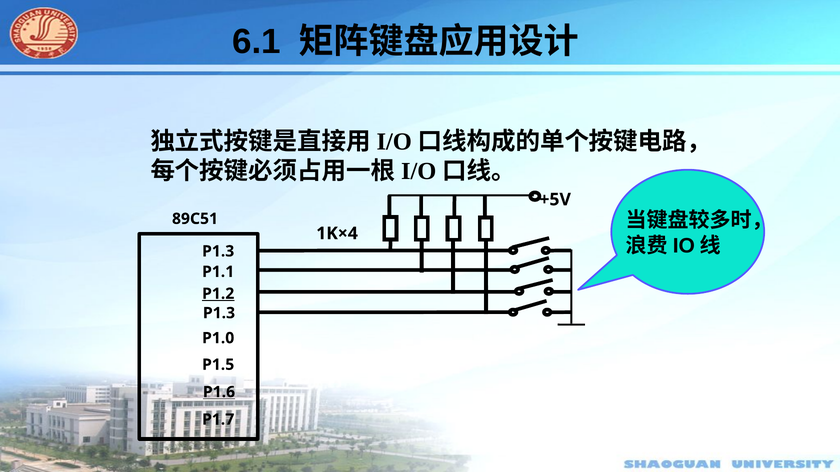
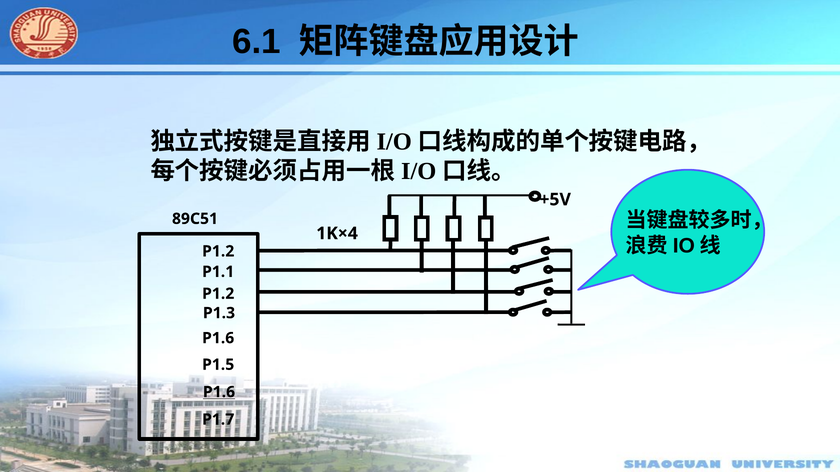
P1.3: P1.3 -> P1.2 (218, 252)
P1.2 underline: present -> none (218, 294)
P1.0: P1.0 -> P1.6 (218, 338)
